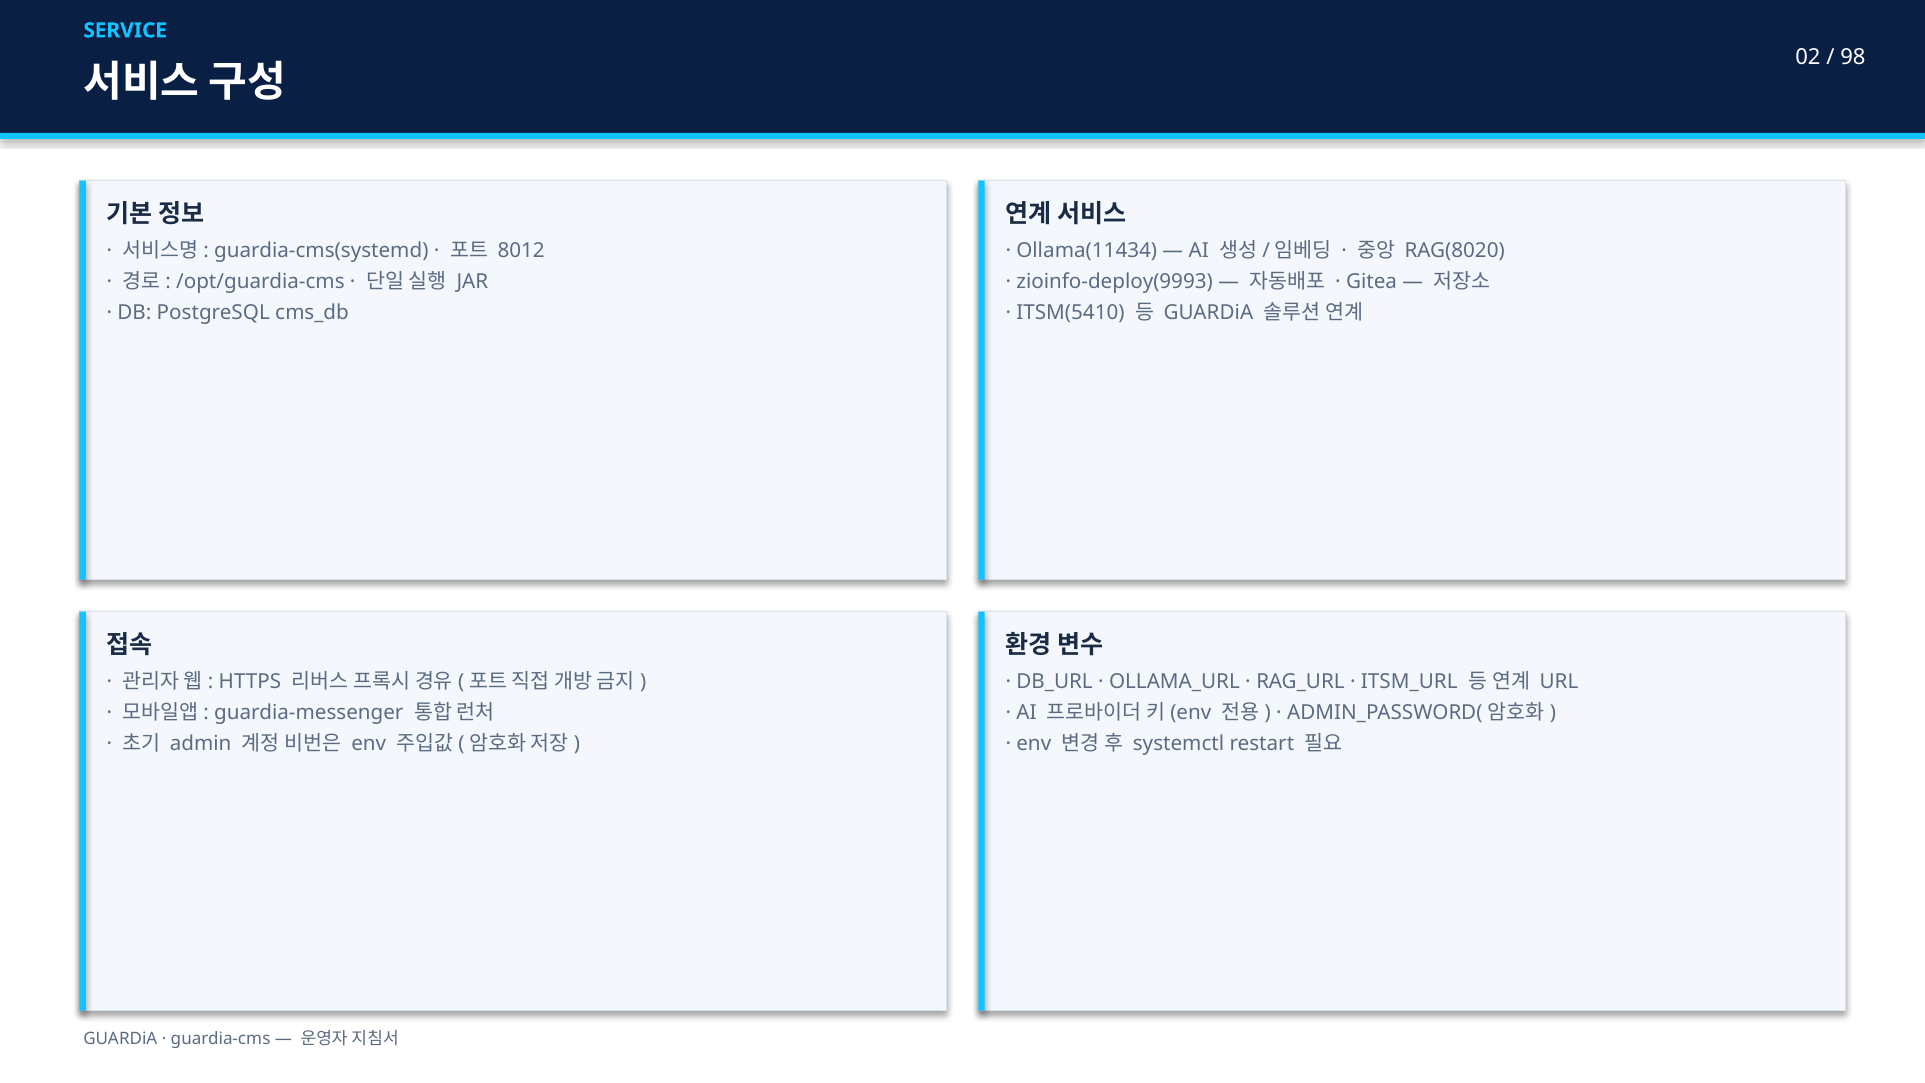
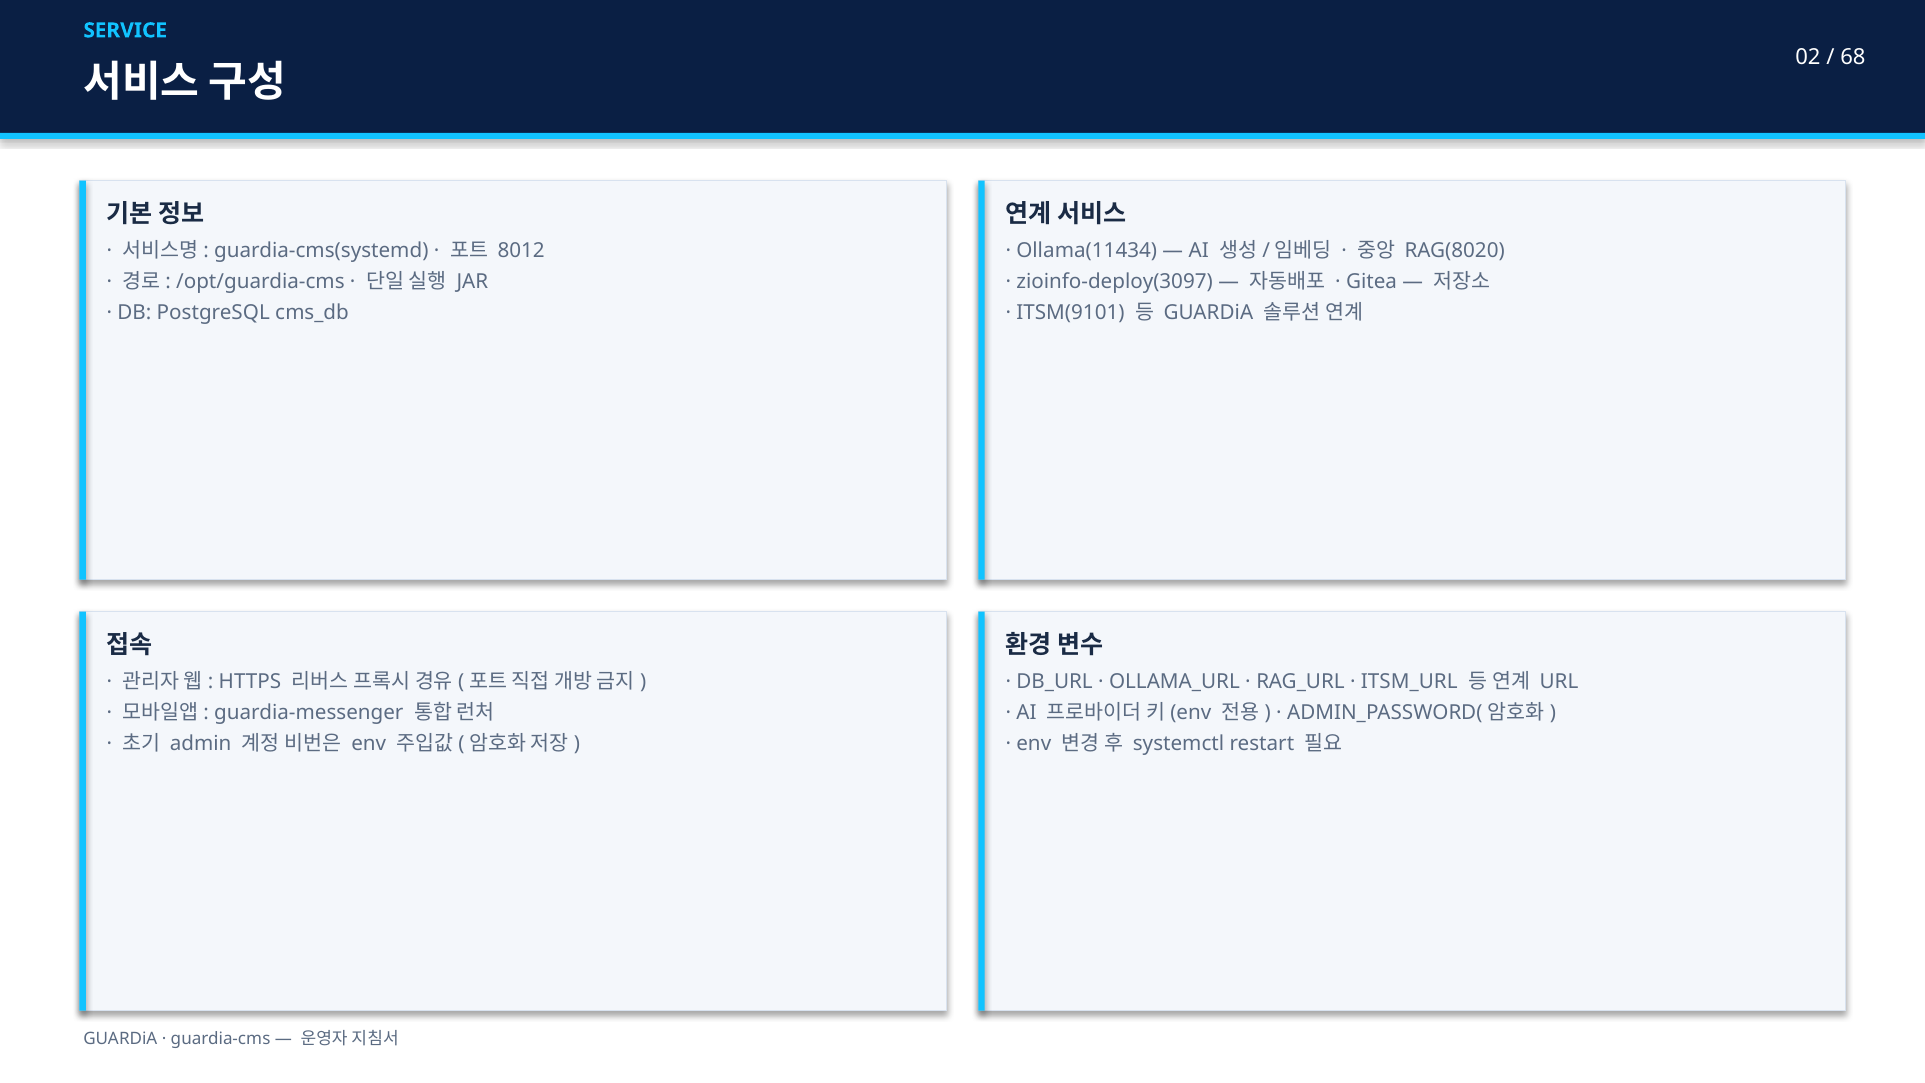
98: 98 -> 68 (1853, 57)
zioinfo-deploy(9993: zioinfo-deploy(9993 -> zioinfo-deploy(3097 (1115, 282)
ITSM(5410: ITSM(5410 -> ITSM(9101 (1071, 312)
